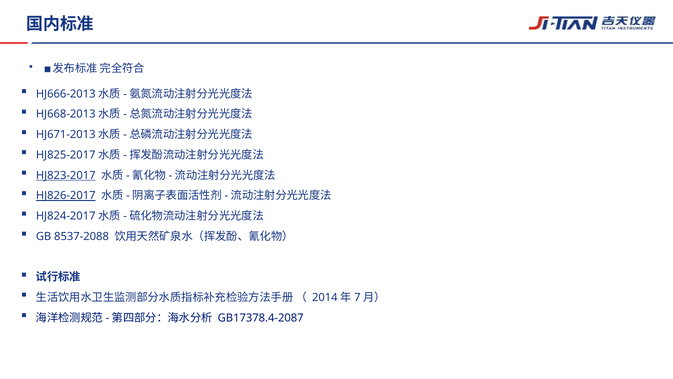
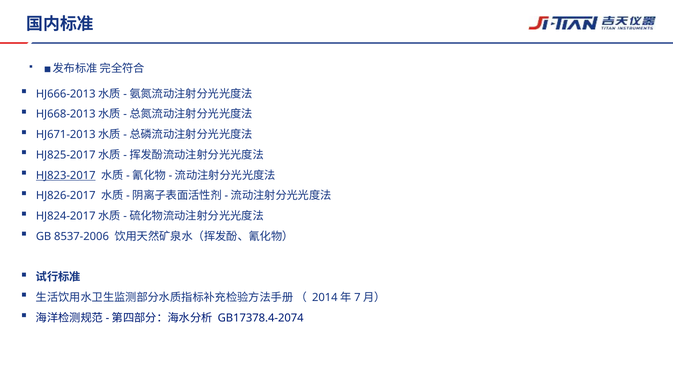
HJ826-2017 underline: present -> none (66, 195)
8537-2088: 8537-2088 -> 8537-2006 (82, 236)
GB17378.4-2087: GB17378.4-2087 -> GB17378.4-2074 (261, 318)
